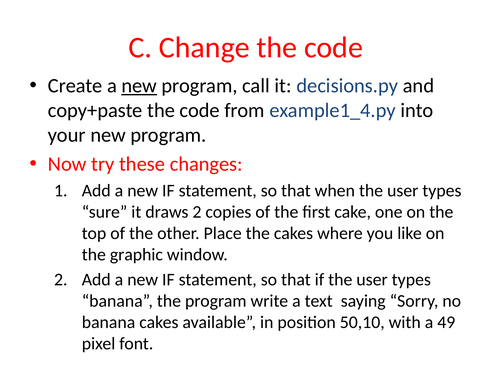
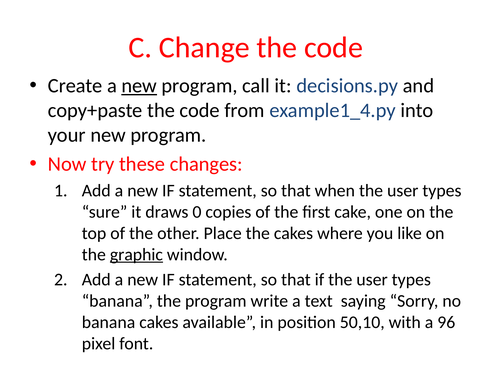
draws 2: 2 -> 0 (197, 212)
graphic underline: none -> present (136, 255)
49: 49 -> 96 (446, 322)
